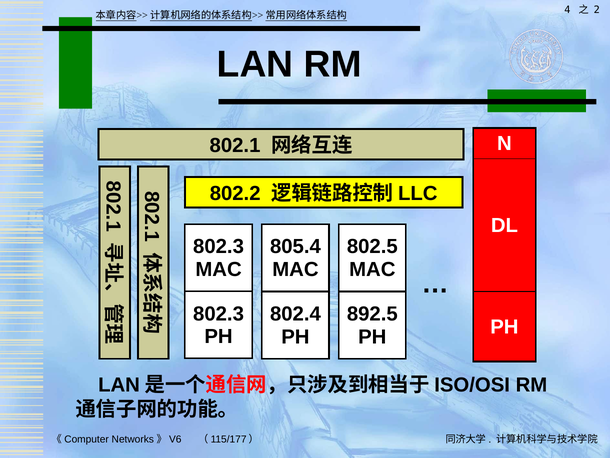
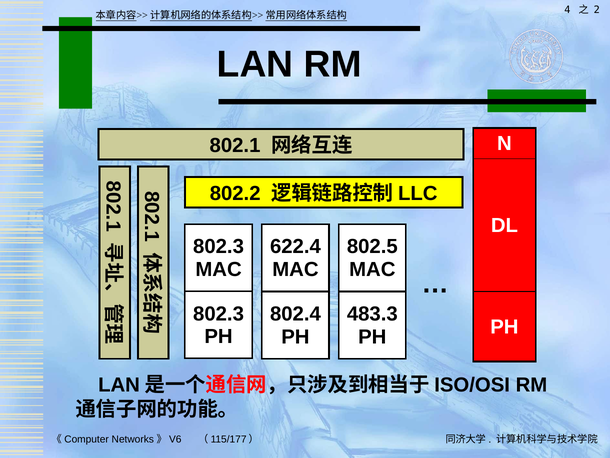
805.4: 805.4 -> 622.4 (295, 247)
892.5: 892.5 -> 483.3 (372, 314)
